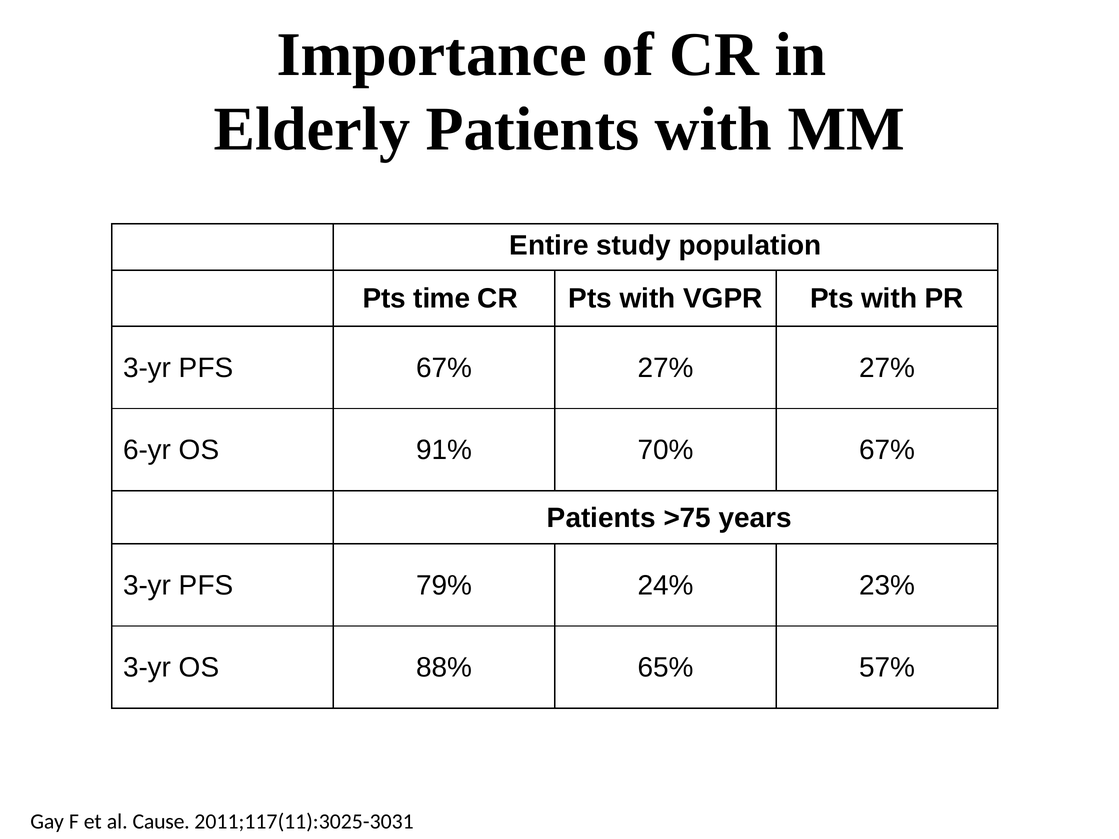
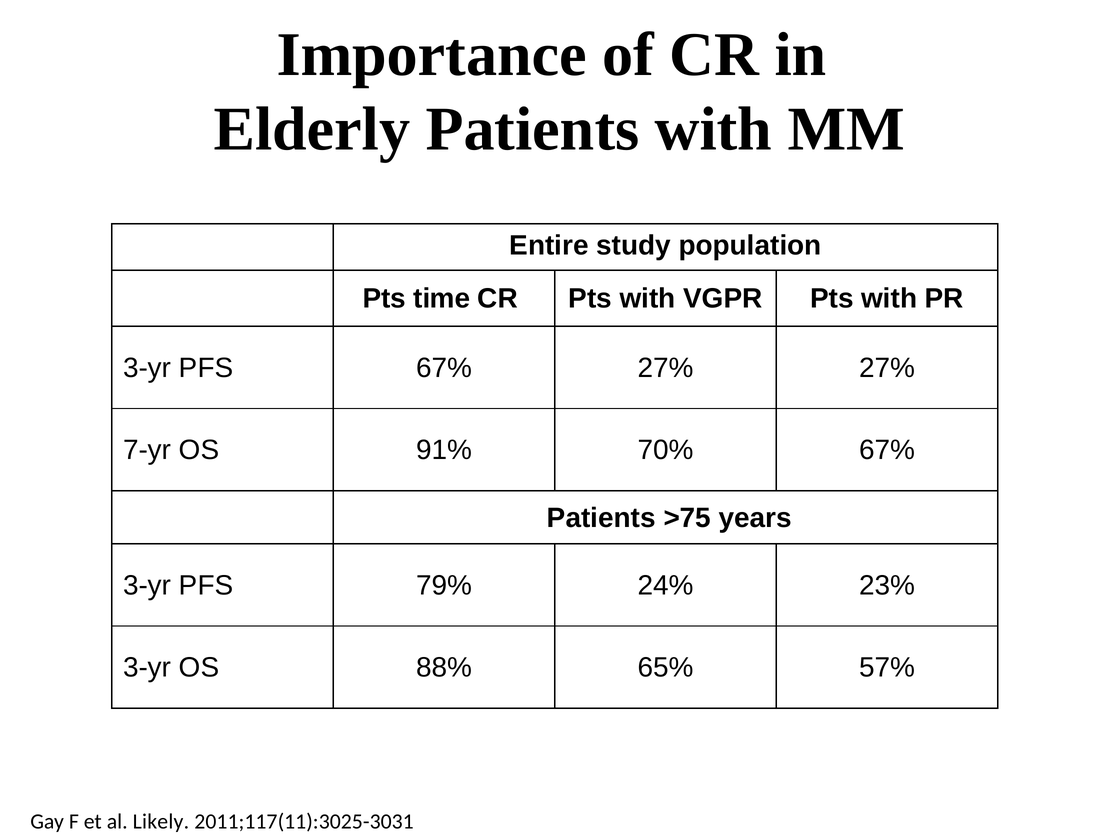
6-yr: 6-yr -> 7-yr (147, 450)
Cause: Cause -> Likely (161, 822)
